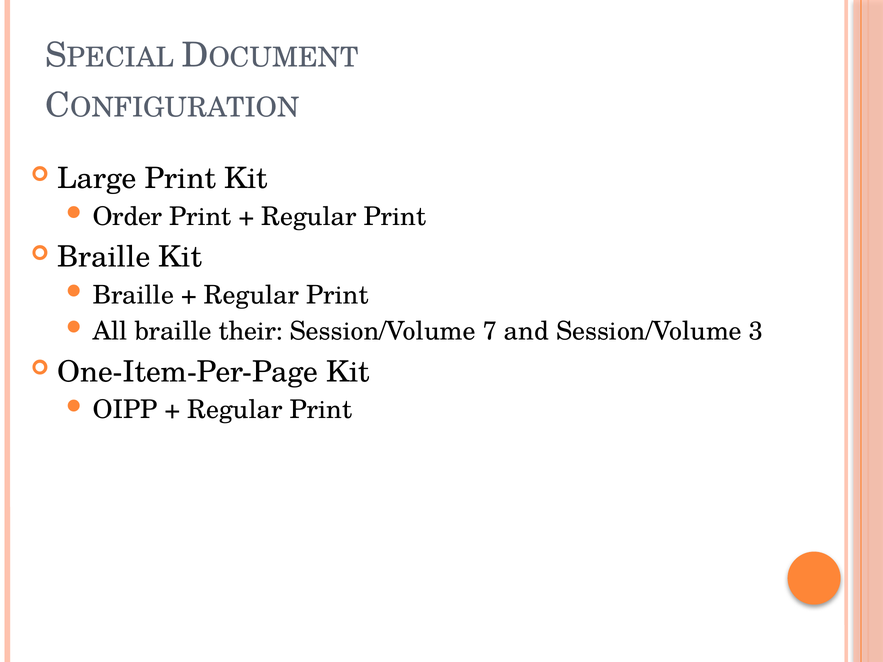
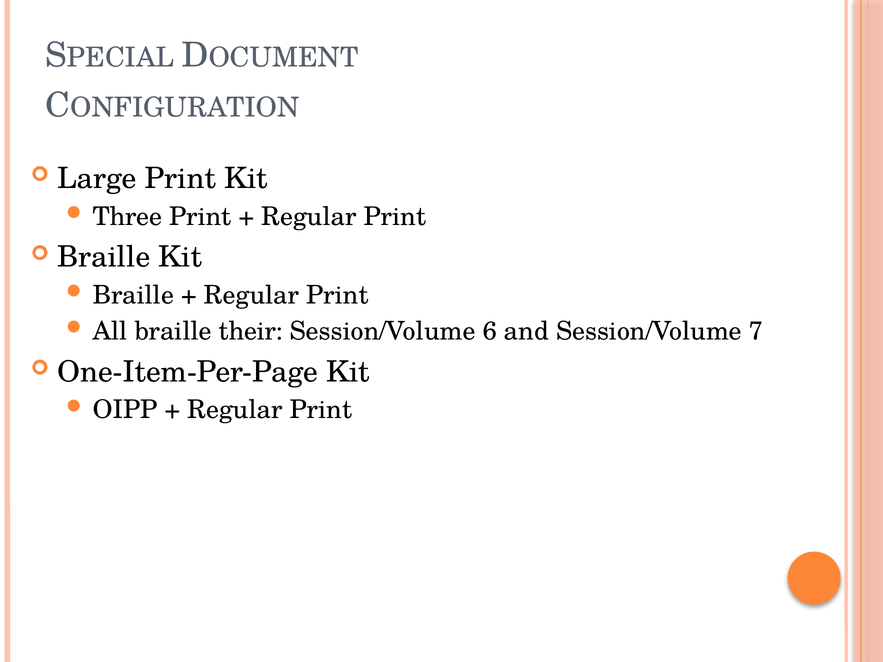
Order: Order -> Three (127, 217)
7: 7 -> 6 (490, 331)
3: 3 -> 7 (756, 331)
